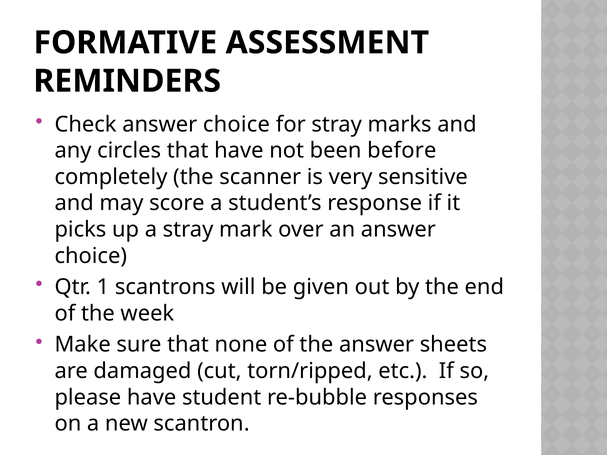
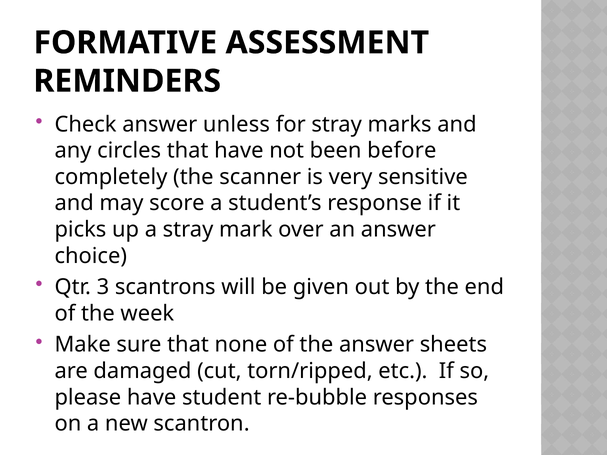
Check answer choice: choice -> unless (236, 125)
1: 1 -> 3 (103, 287)
